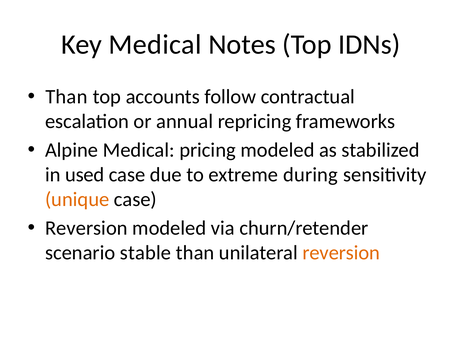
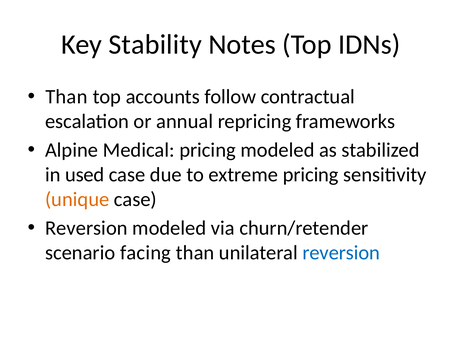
Key Medical: Medical -> Stability (155, 45)
extreme during: during -> pricing (311, 175)
stable: stable -> facing (146, 253)
reversion colour: orange -> blue (341, 253)
